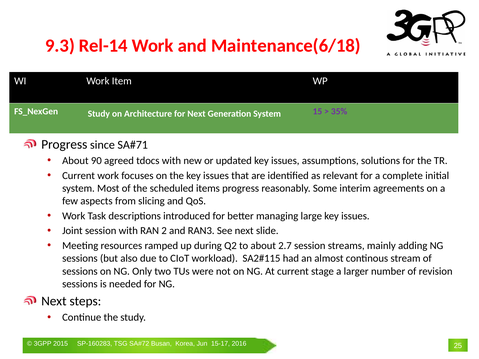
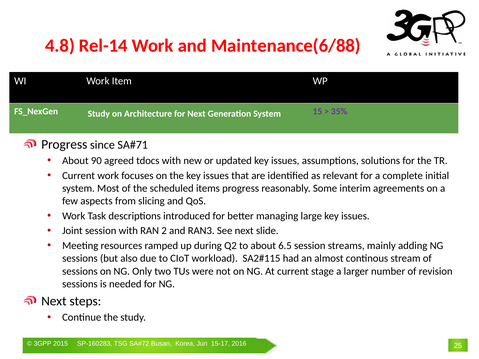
9.3: 9.3 -> 4.8 (60, 46)
Maintenance(6/18: Maintenance(6/18 -> Maintenance(6/88 (286, 46)
2.7: 2.7 -> 6.5 (285, 246)
